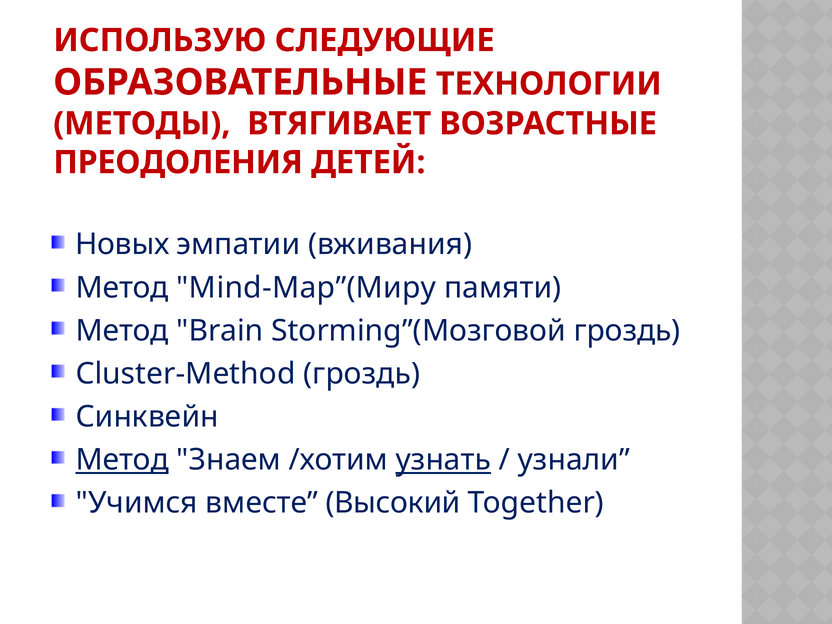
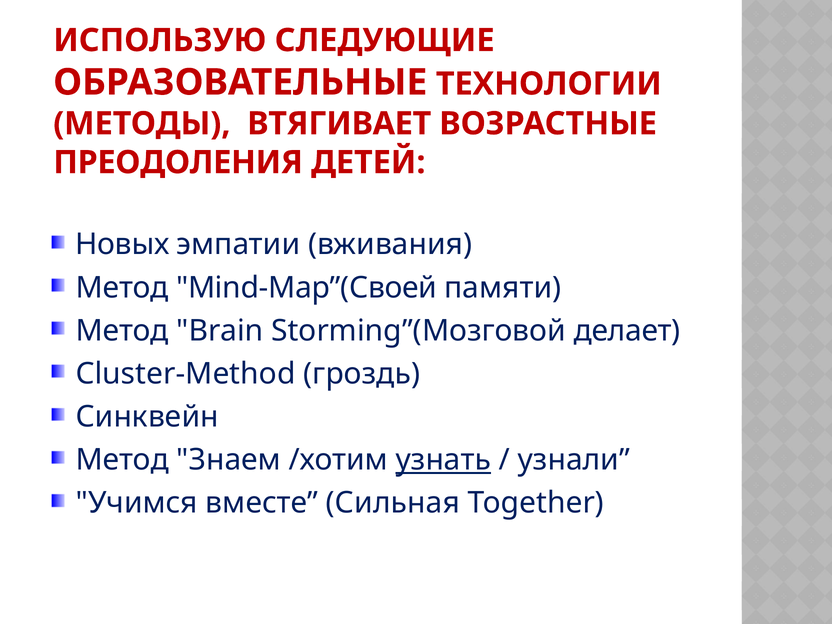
Mind-Map”(Миру: Mind-Map”(Миру -> Mind-Map”(Своей (307, 288)
Storming”(Мозговой гроздь: гроздь -> делает (627, 331)
Метод underline: present -> none (122, 460)
Высокий: Высокий -> Сильная (393, 503)
